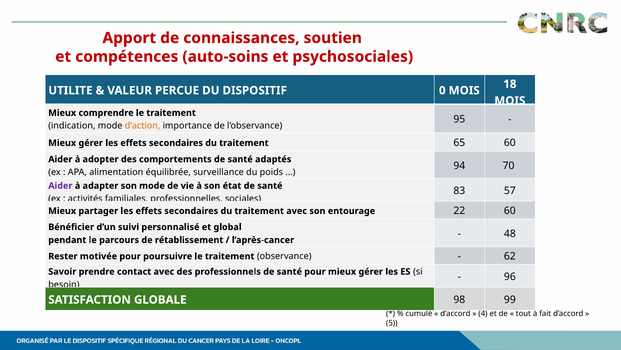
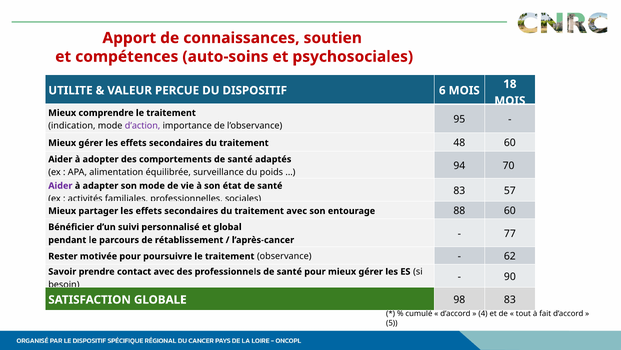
0: 0 -> 6 (442, 90)
d’action colour: orange -> purple (143, 126)
65: 65 -> 48 (459, 143)
22: 22 -> 88 (459, 211)
48: 48 -> 77 (510, 233)
96: 96 -> 90 (510, 276)
98 99: 99 -> 83 (510, 299)
